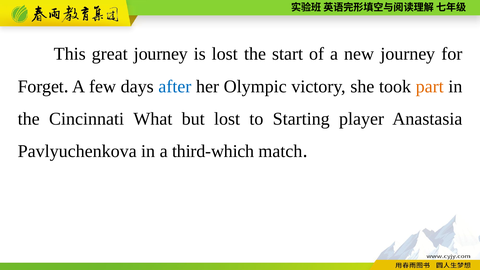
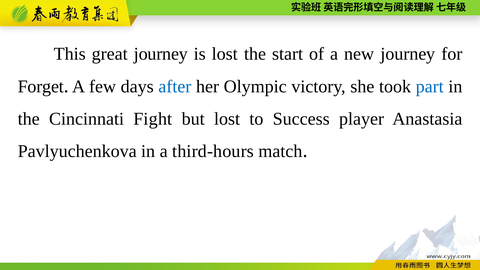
part colour: orange -> blue (430, 86)
What: What -> Fight (153, 119)
Starting: Starting -> Success (301, 119)
third-which: third-which -> third-hours (213, 151)
